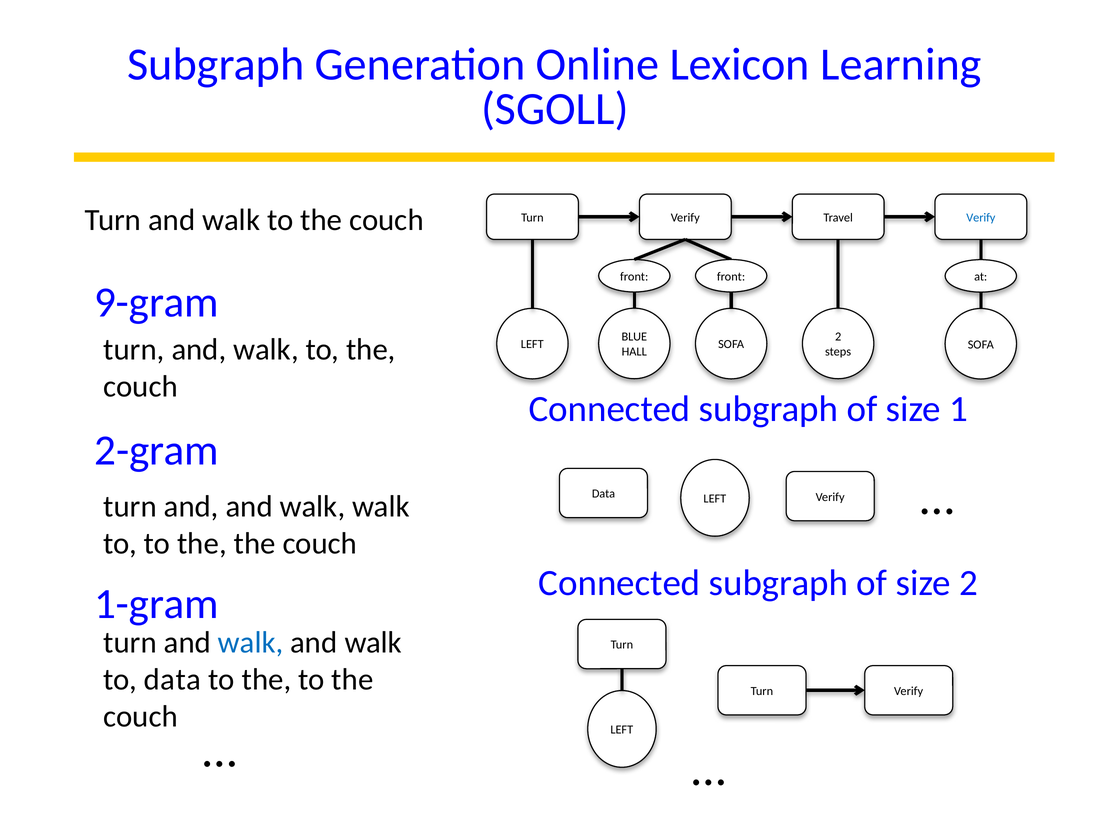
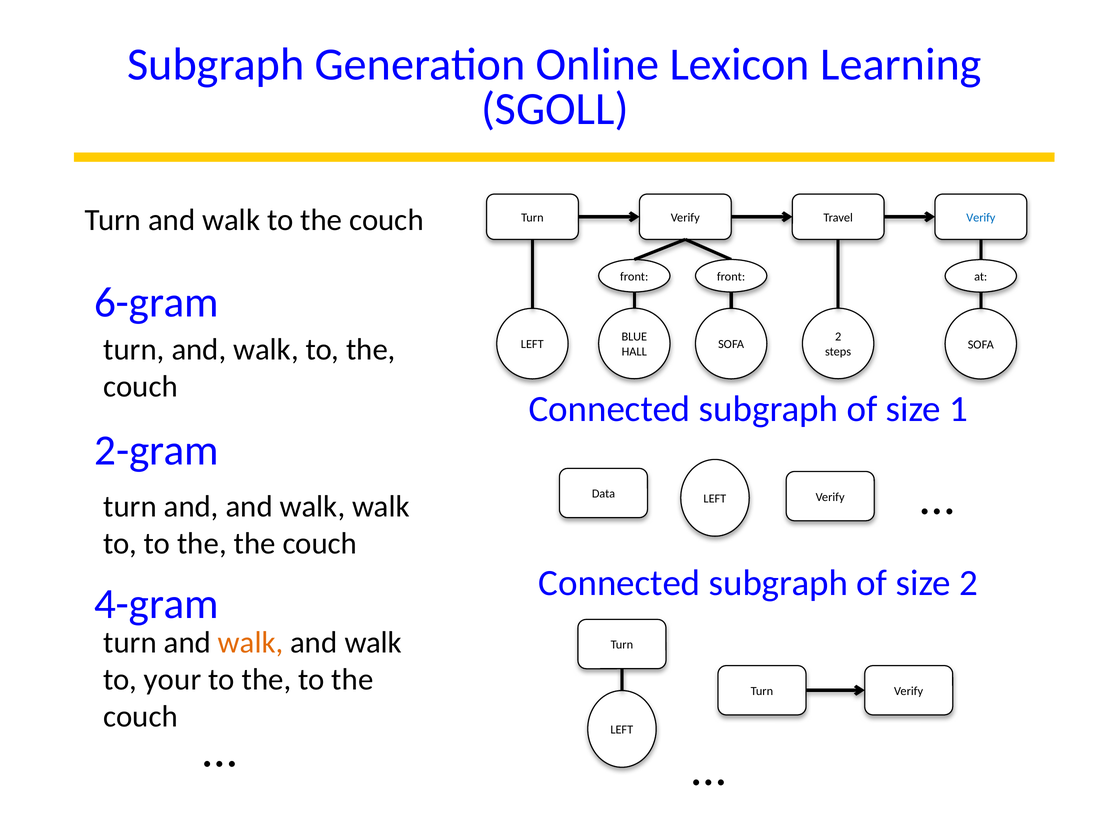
9-gram: 9-gram -> 6-gram (157, 303)
1-gram: 1-gram -> 4-gram (157, 604)
walk colour: blue -> orange (251, 643)
to data: data -> your (173, 680)
